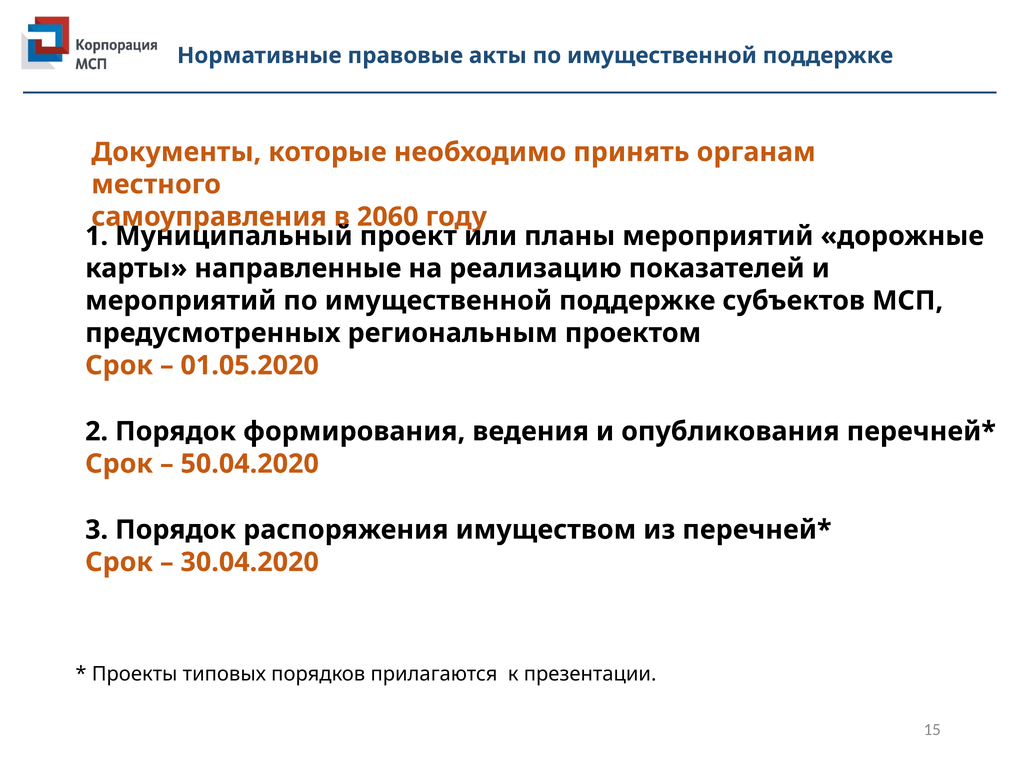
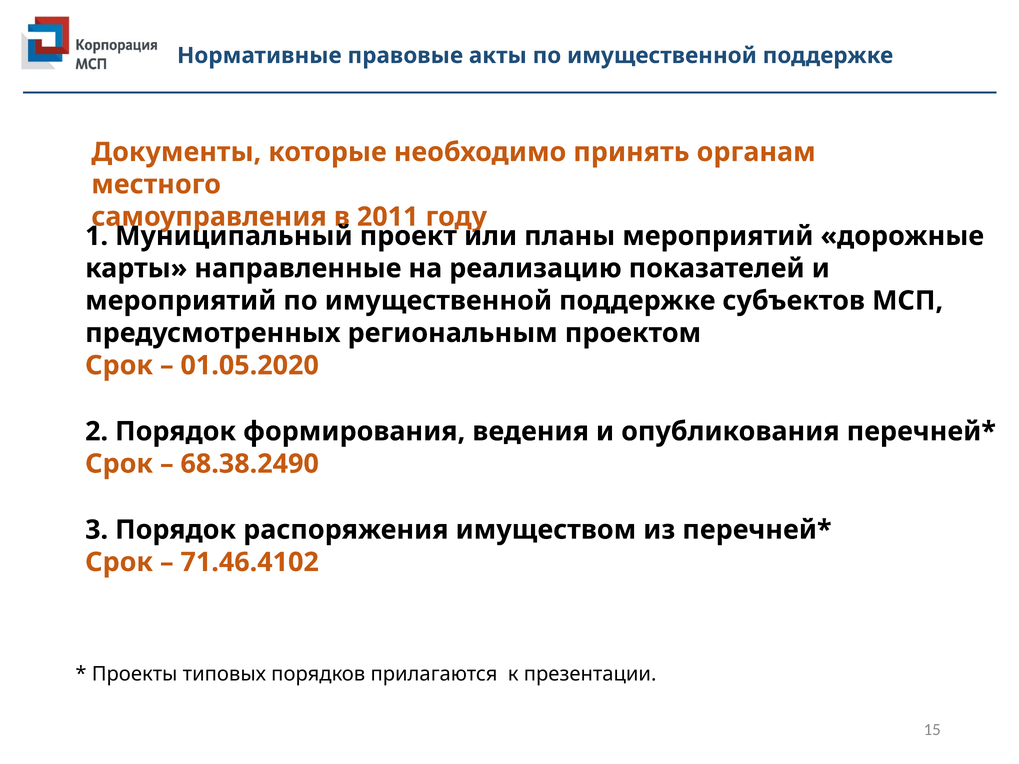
2060: 2060 -> 2011 (388, 217)
50.04.2020: 50.04.2020 -> 68.38.2490 (250, 464)
30.04.2020: 30.04.2020 -> 71.46.4102 (250, 562)
